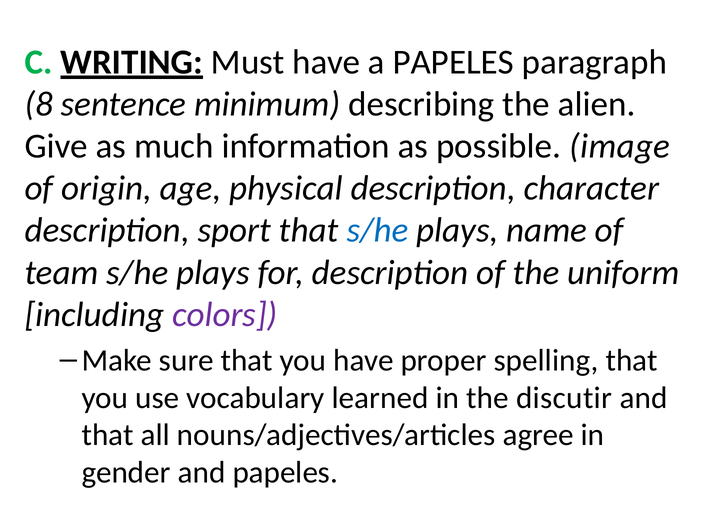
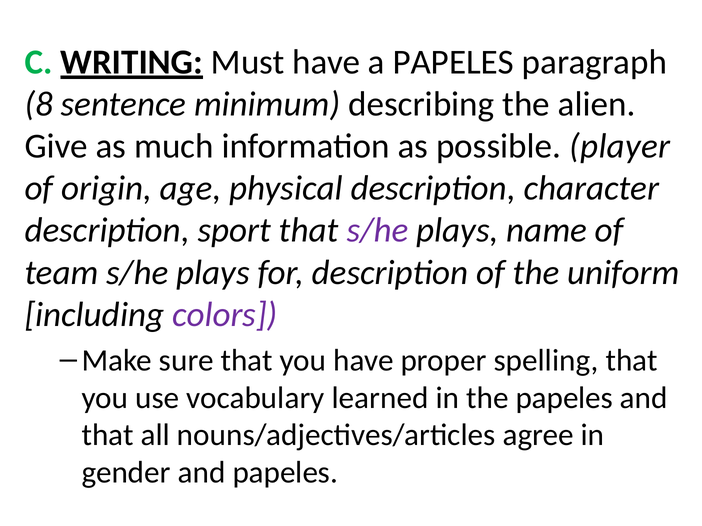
image: image -> player (620, 146)
s/he colour: blue -> purple (378, 231)
the discutir: discutir -> papeles (564, 398)
